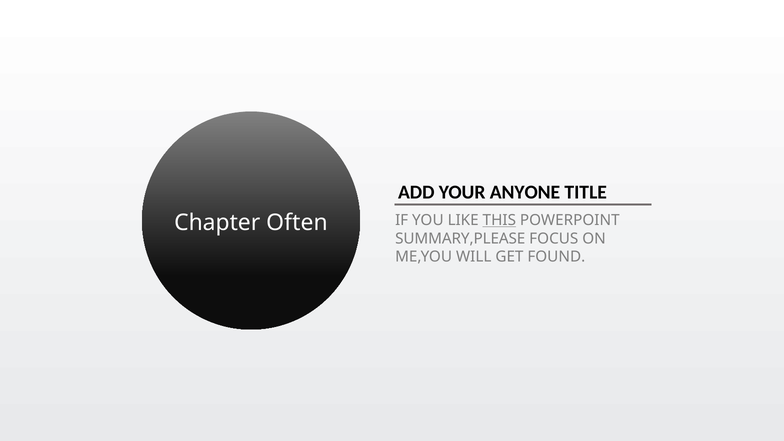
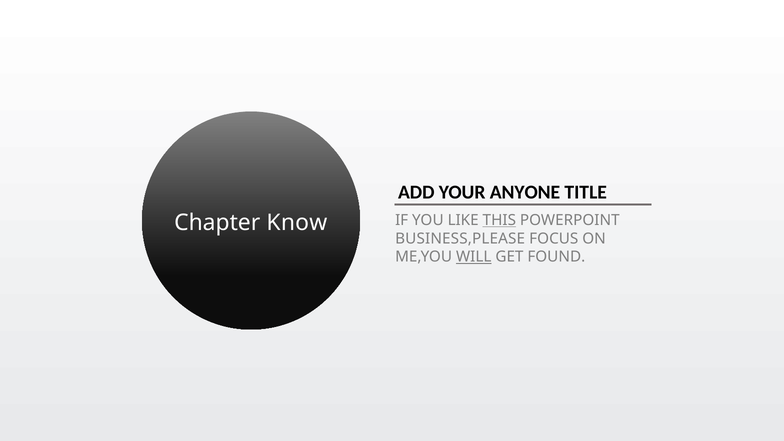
Often: Often -> Know (297, 223)
SUMMARY,PLEASE: SUMMARY,PLEASE -> BUSINESS,PLEASE (460, 239)
WILL underline: none -> present (474, 257)
